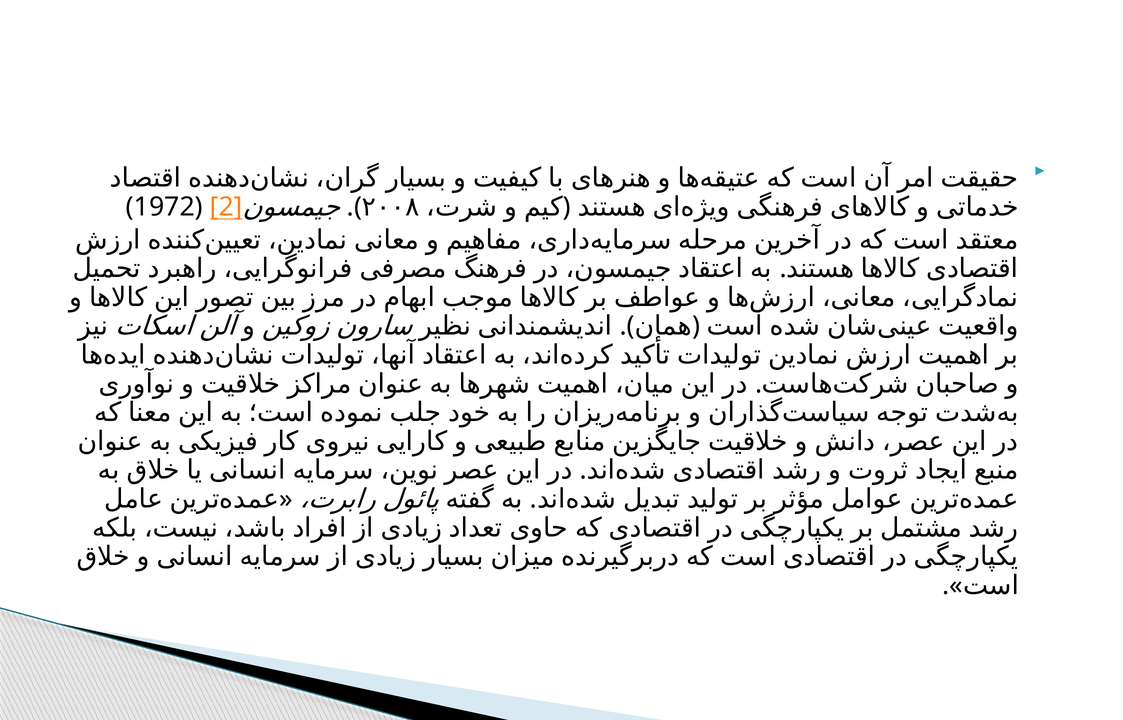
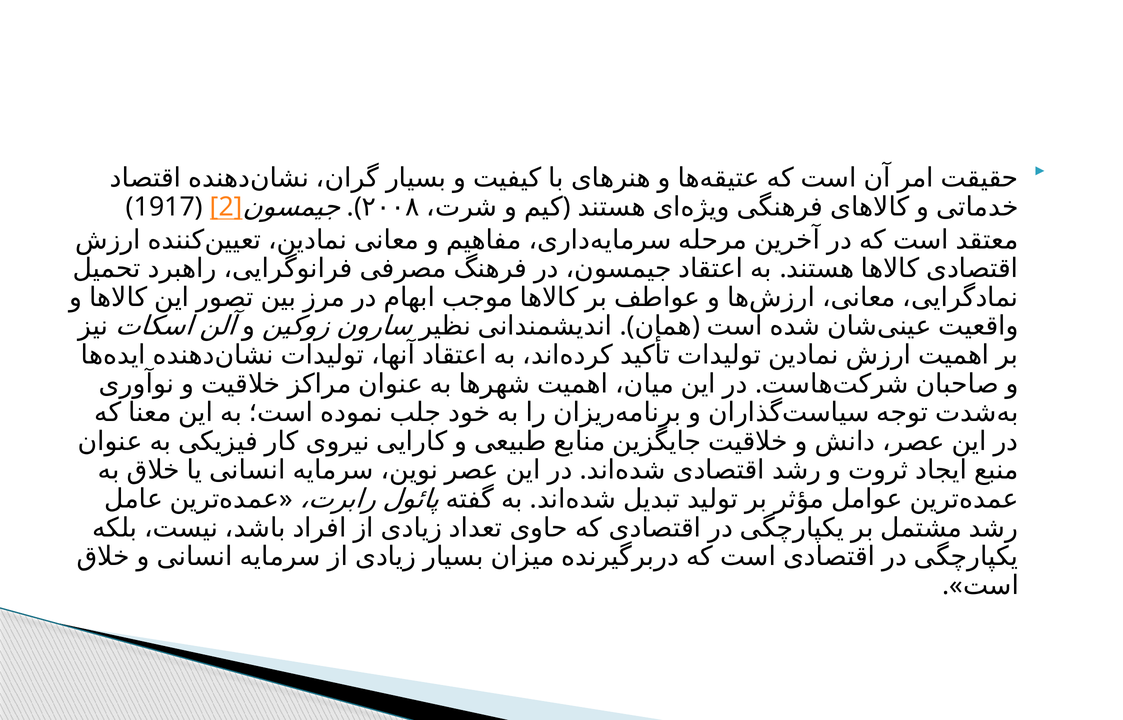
1972: 1972 -> 1917 (164, 207)
